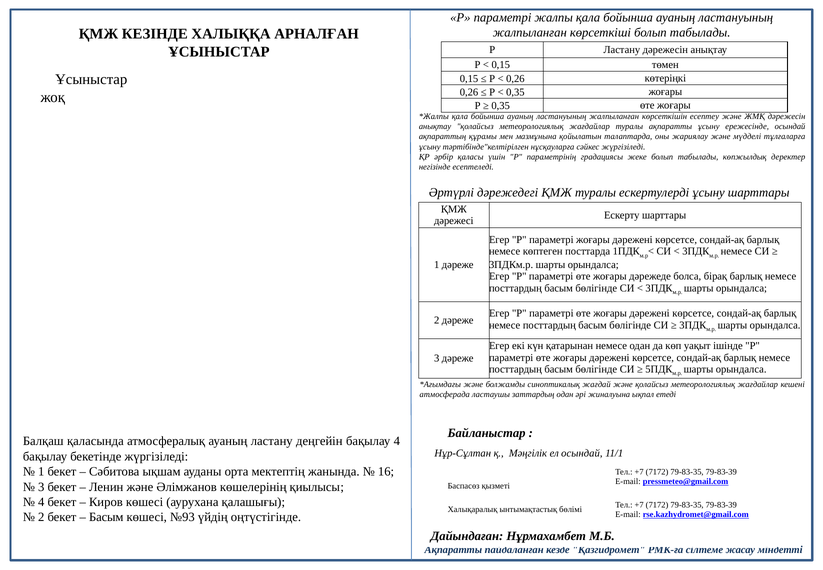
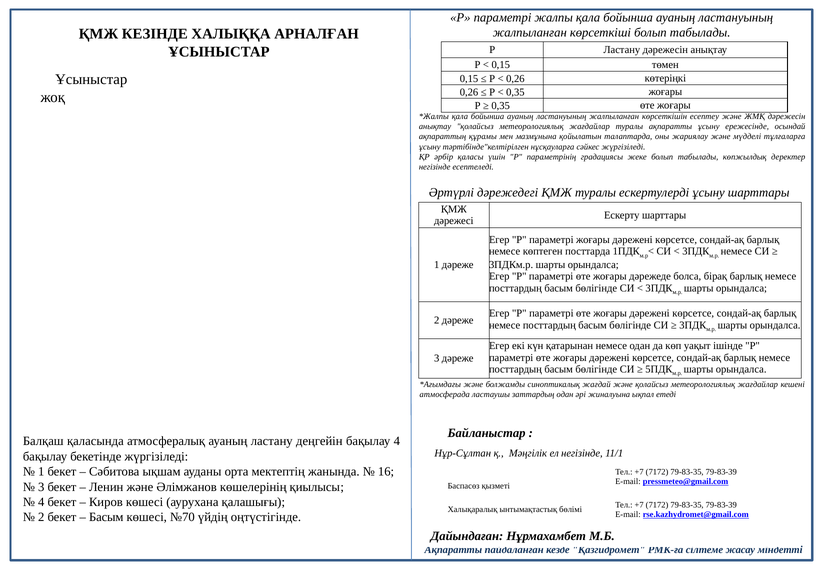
ел осындай: осындай -> негізінде (582, 453)
№93: №93 -> №70 (182, 517)
